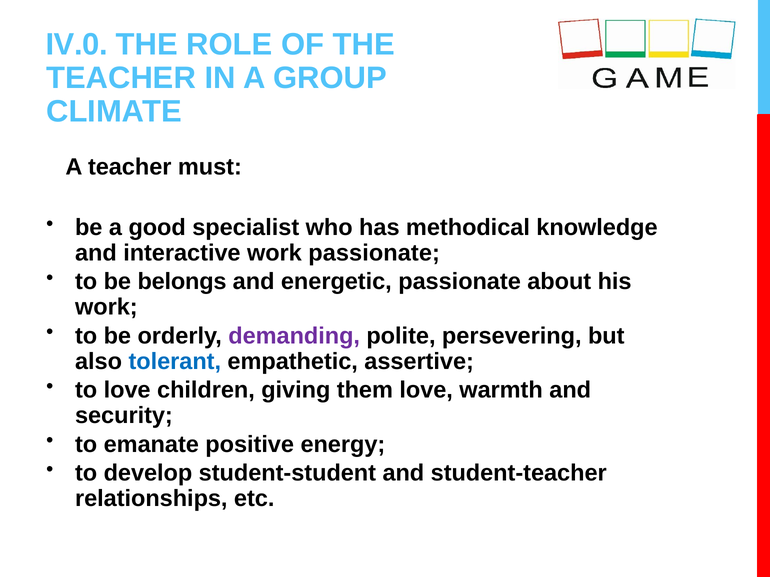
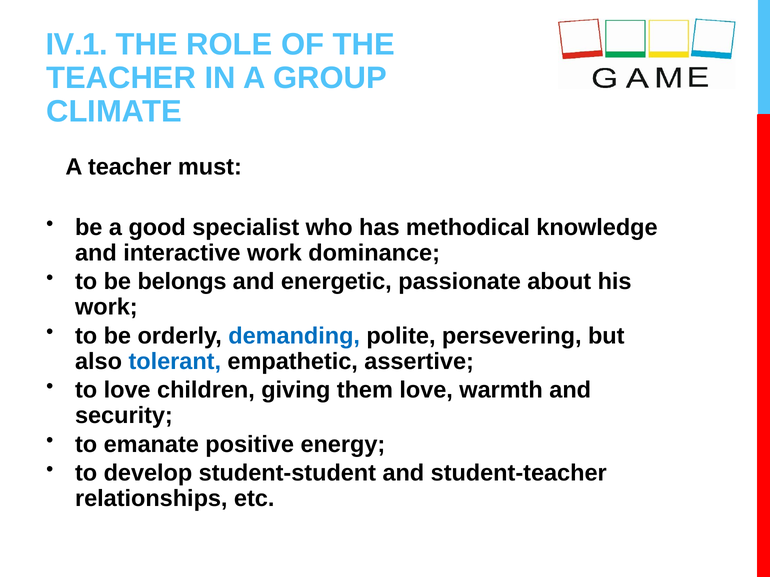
IV.0: IV.0 -> IV.1 (77, 45)
work passionate: passionate -> dominance (374, 253)
demanding colour: purple -> blue (294, 336)
